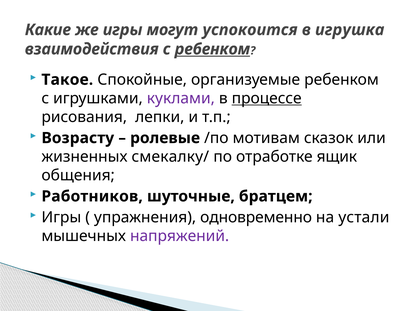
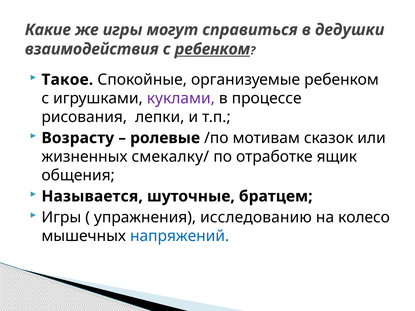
успокоится: успокоится -> справиться (250, 30)
игрушка: игрушка -> дедушки (350, 30)
процессе underline: present -> none (267, 98)
Работников: Работников -> Называется (92, 196)
одновременно: одновременно -> исследованию (256, 217)
устали: устали -> колесо (364, 217)
напряжений colour: purple -> blue (180, 236)
